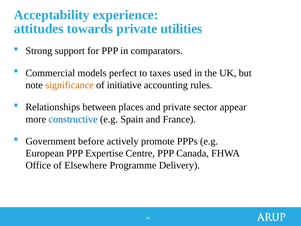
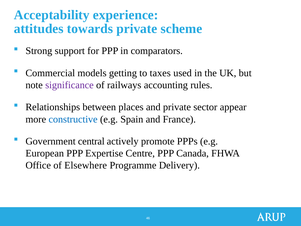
utilities: utilities -> scheme (181, 29)
perfect: perfect -> getting (123, 73)
significance colour: orange -> purple (69, 85)
initiative: initiative -> railways (124, 85)
before: before -> central (91, 141)
